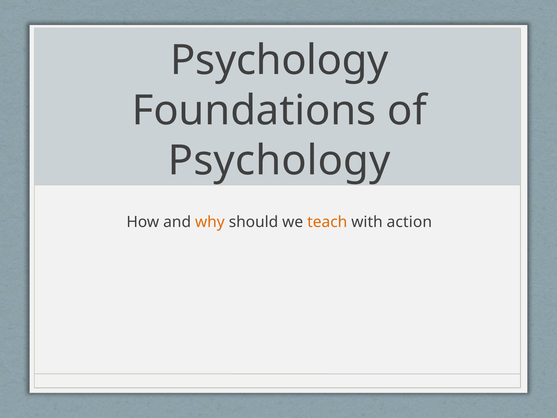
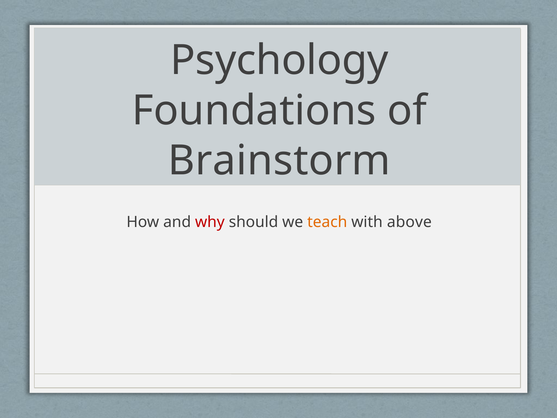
Psychology: Psychology -> Brainstorm (279, 161)
why colour: orange -> red (210, 222)
action: action -> above (409, 222)
